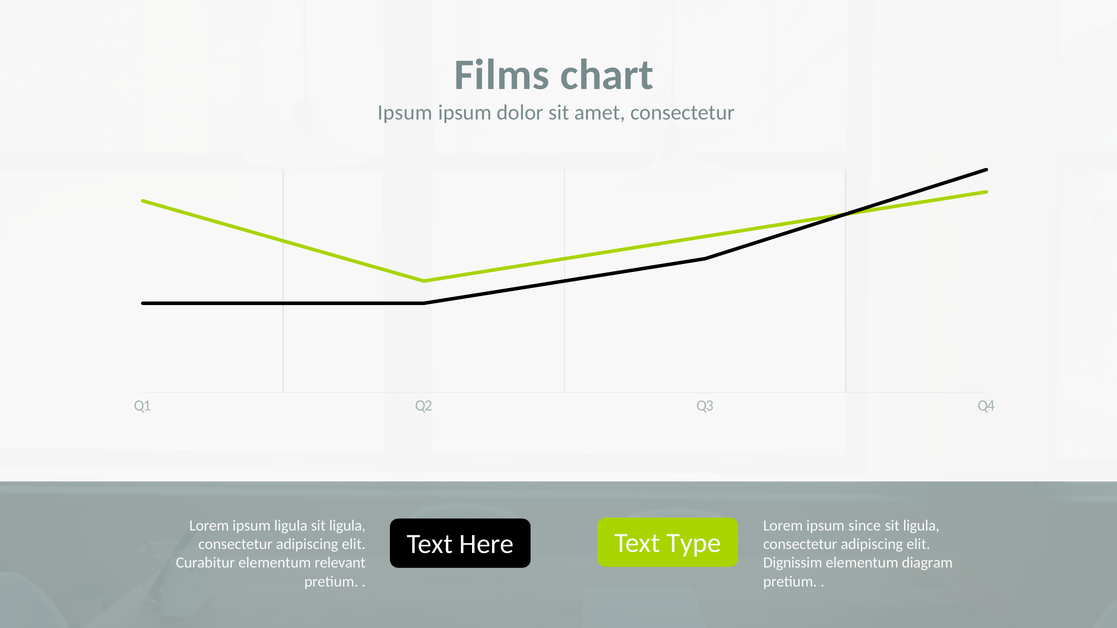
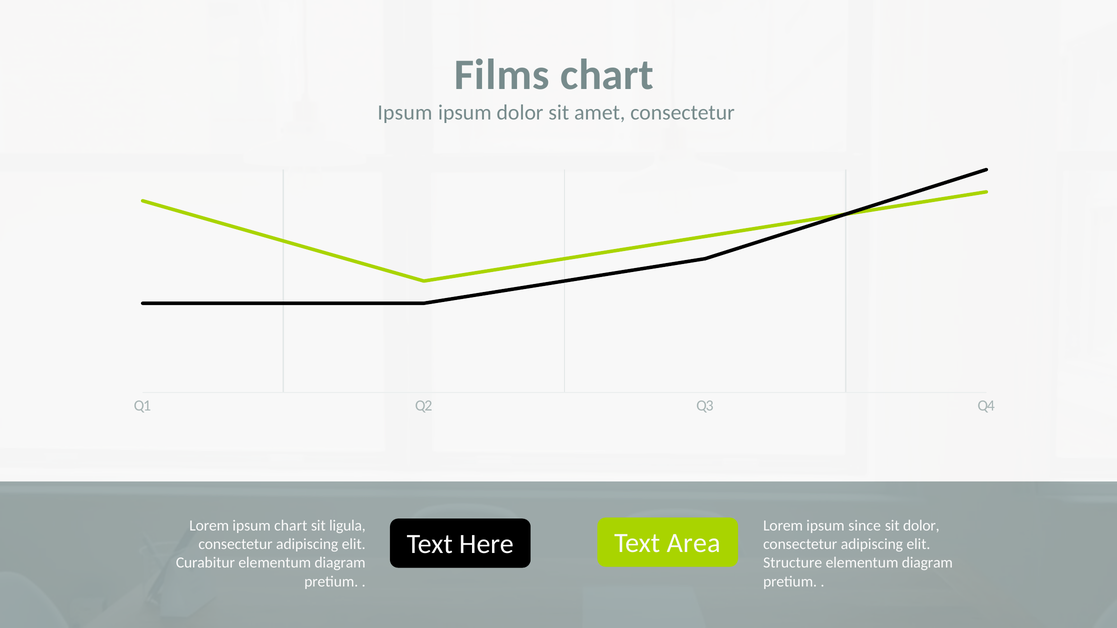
ipsum ligula: ligula -> chart (291, 526)
ligula: ligula -> dolor (921, 526)
Type: Type -> Area (694, 543)
Curabitur elementum relevant: relevant -> diagram (340, 563)
Dignissim: Dignissim -> Structure (793, 563)
